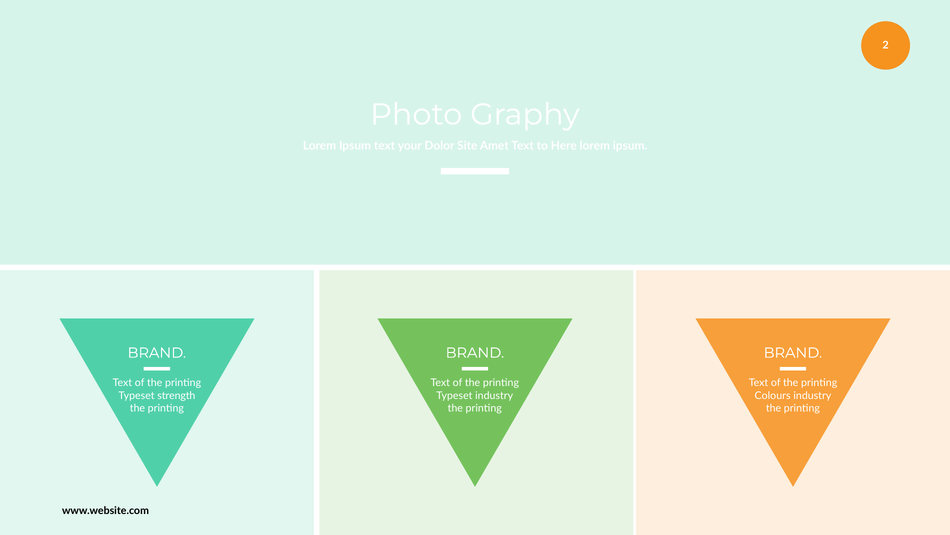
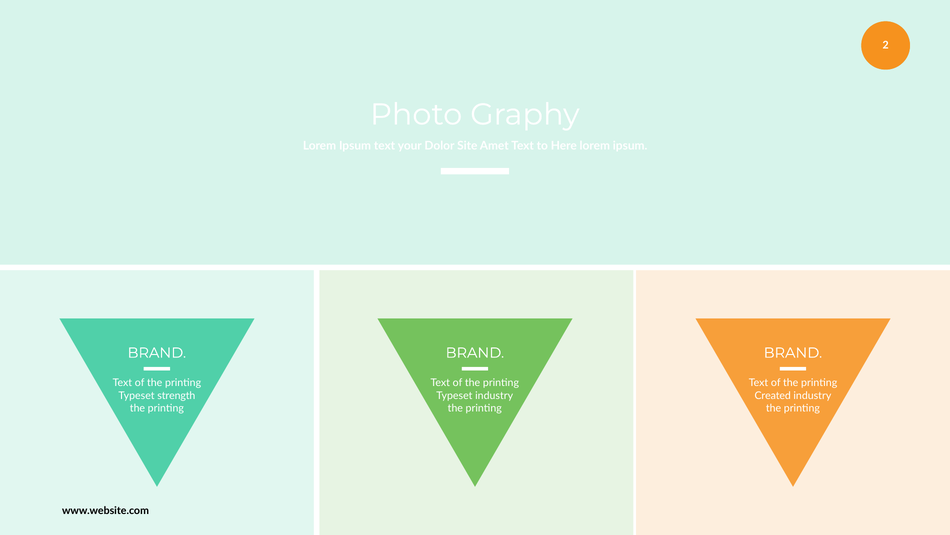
Colours: Colours -> Created (773, 395)
